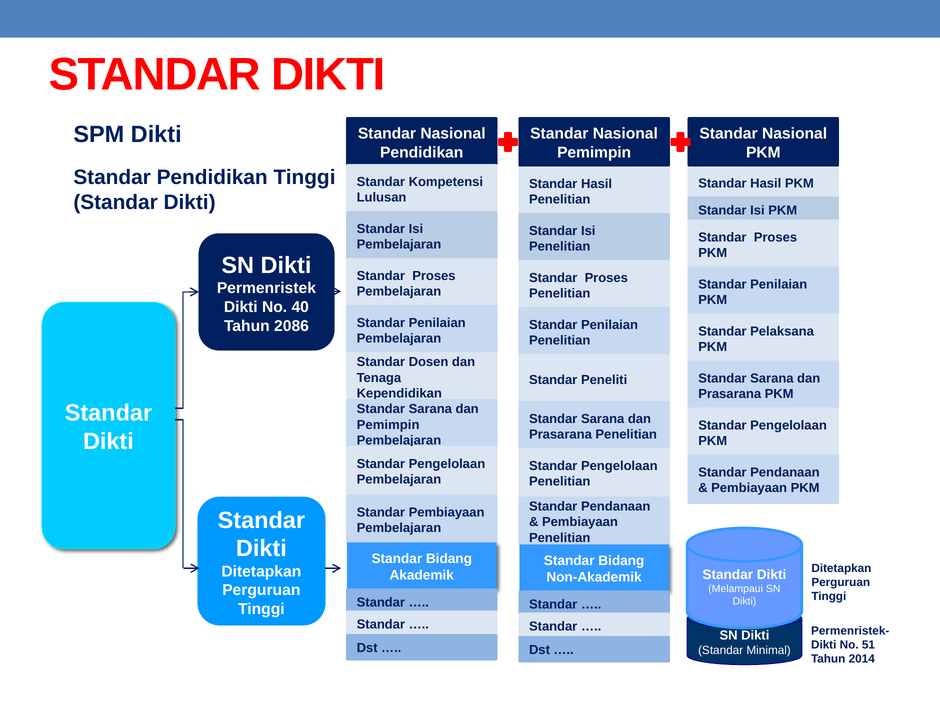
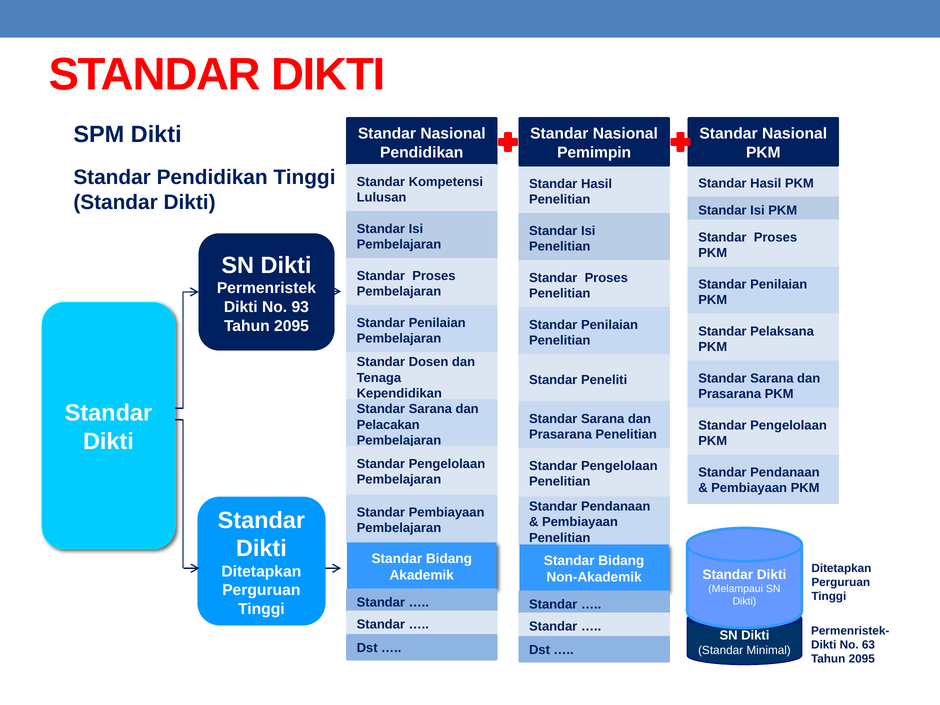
40: 40 -> 93 (300, 307)
2086: 2086 -> 2095 (292, 326)
Pemimpin: Pemimpin -> Pelacakan (388, 425)
51: 51 -> 63 (868, 645)
2014: 2014 -> 2095 (862, 659)
